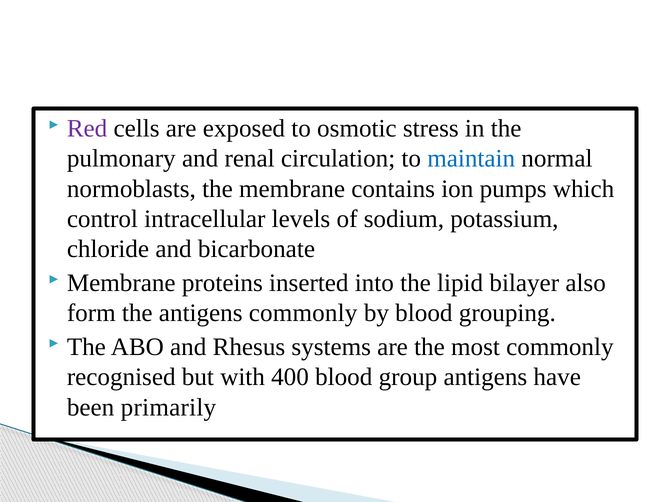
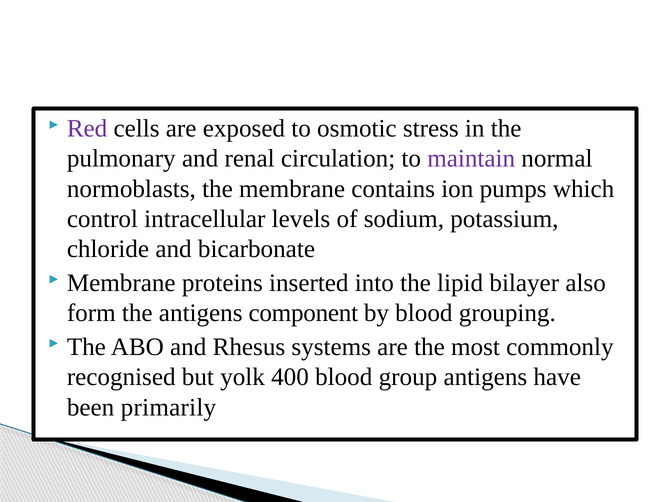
maintain colour: blue -> purple (471, 159)
antigens commonly: commonly -> component (303, 313)
with: with -> yolk (243, 378)
